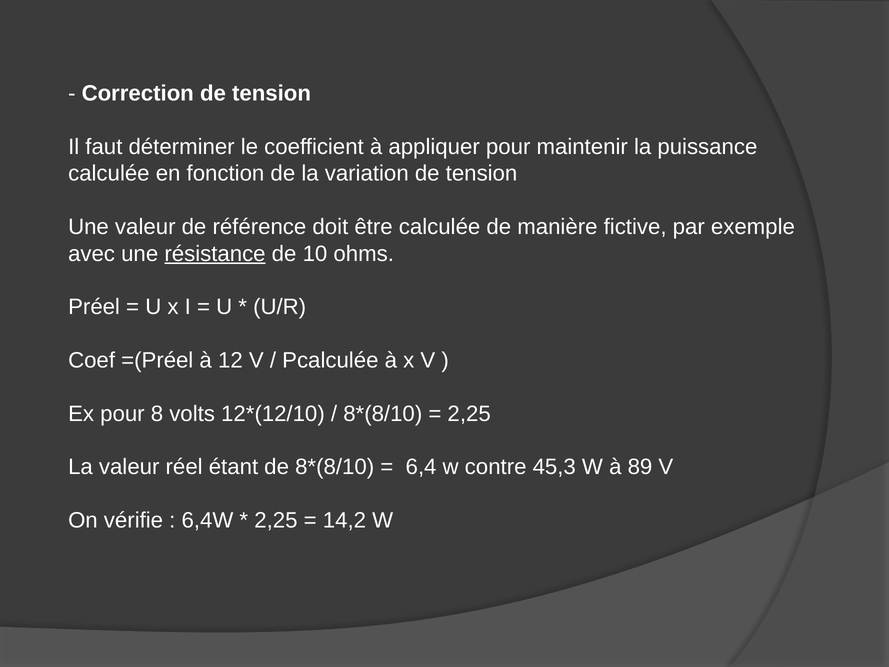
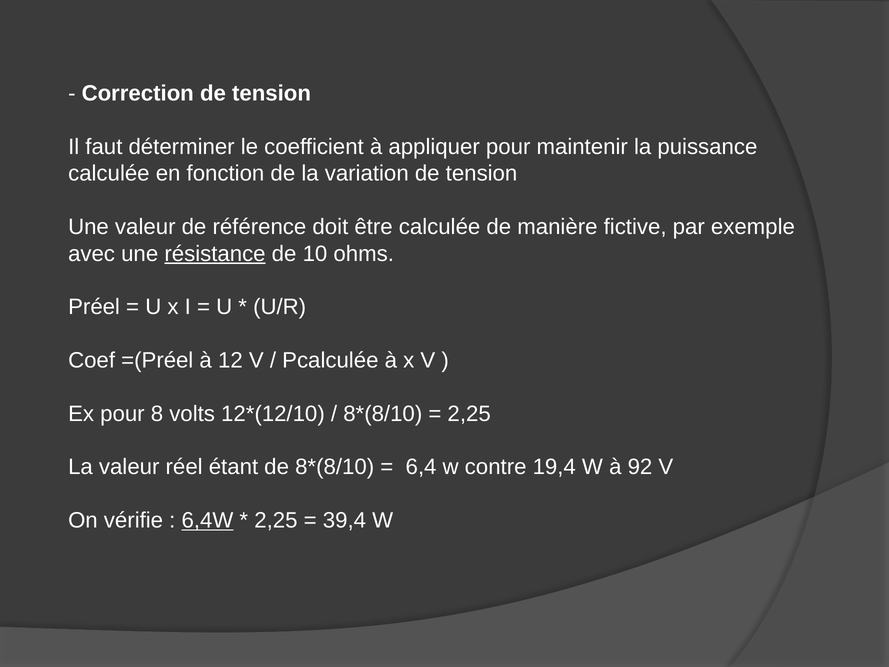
45,3: 45,3 -> 19,4 (554, 467)
89: 89 -> 92 (640, 467)
6,4W underline: none -> present (207, 520)
14,2: 14,2 -> 39,4 (344, 520)
